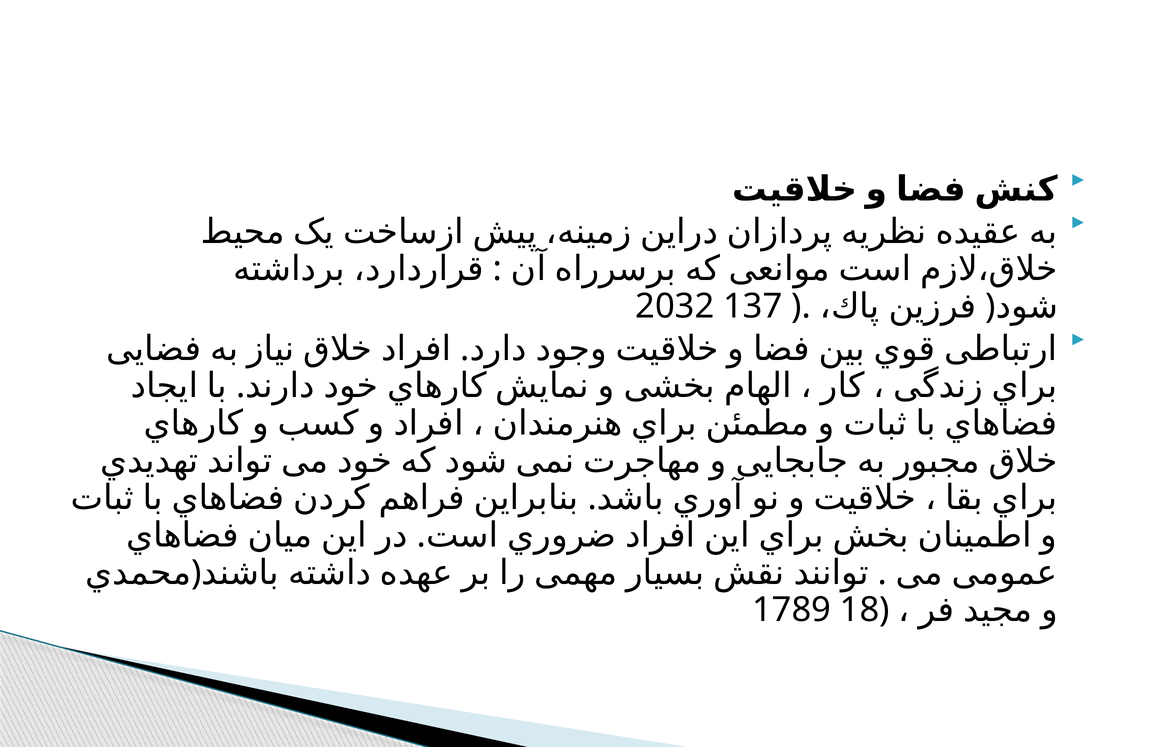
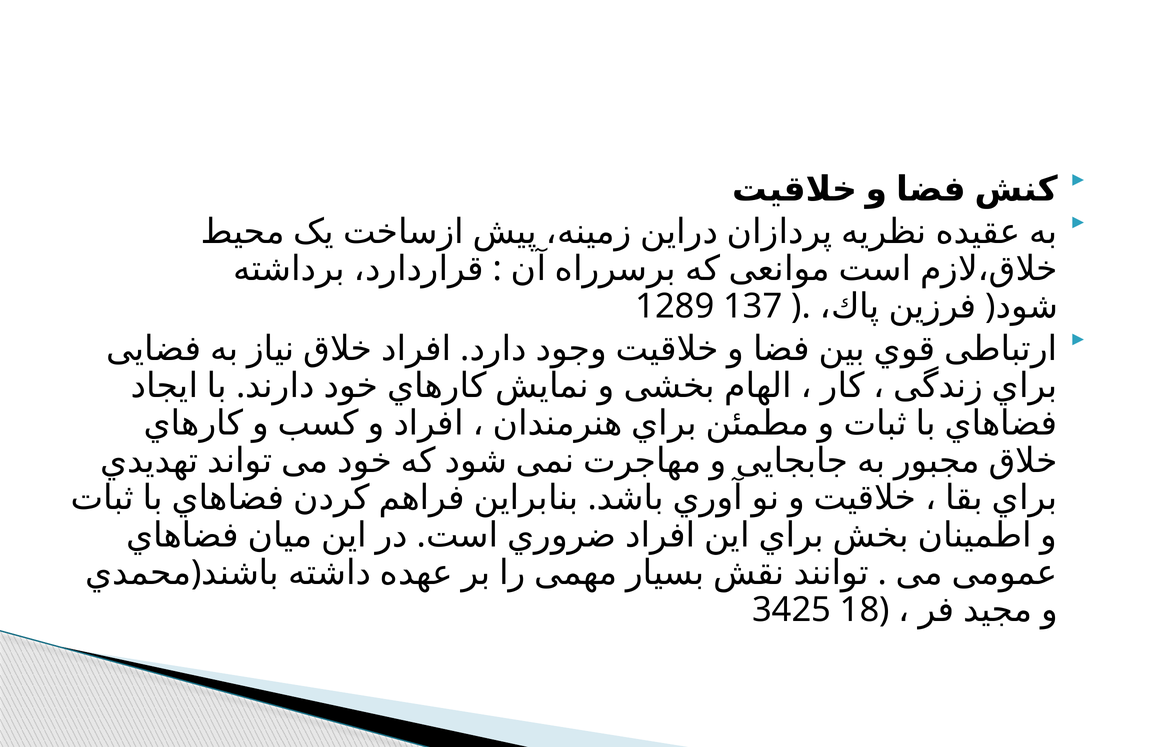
2032: 2032 -> 1289 (675, 307)
1789: 1789 -> 3425 (792, 610)
